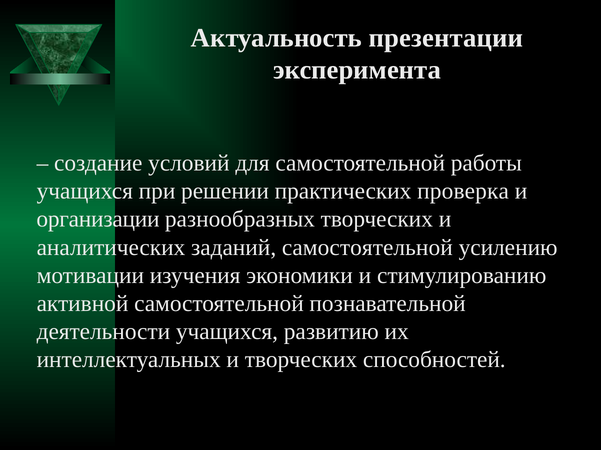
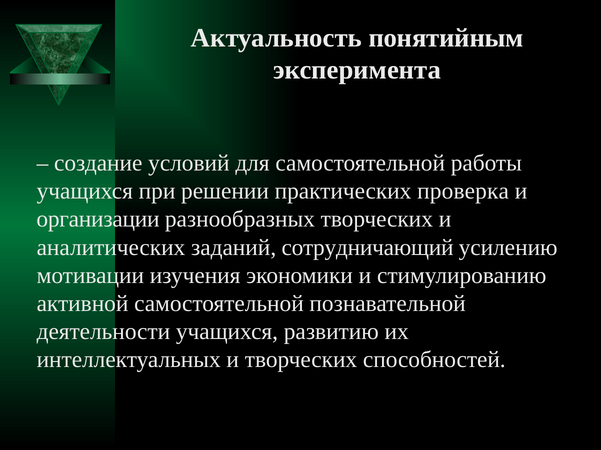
презентации: презентации -> понятийным (446, 38)
заданий самостоятельной: самостоятельной -> сотрудничающий (368, 248)
